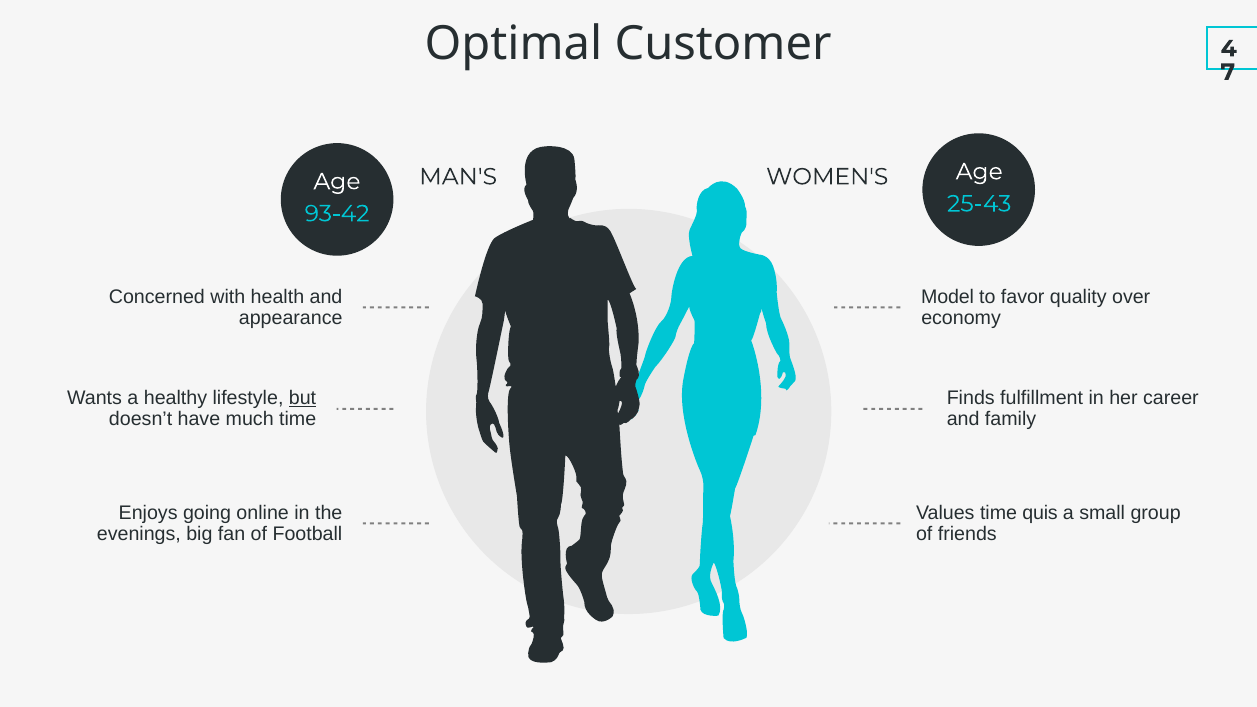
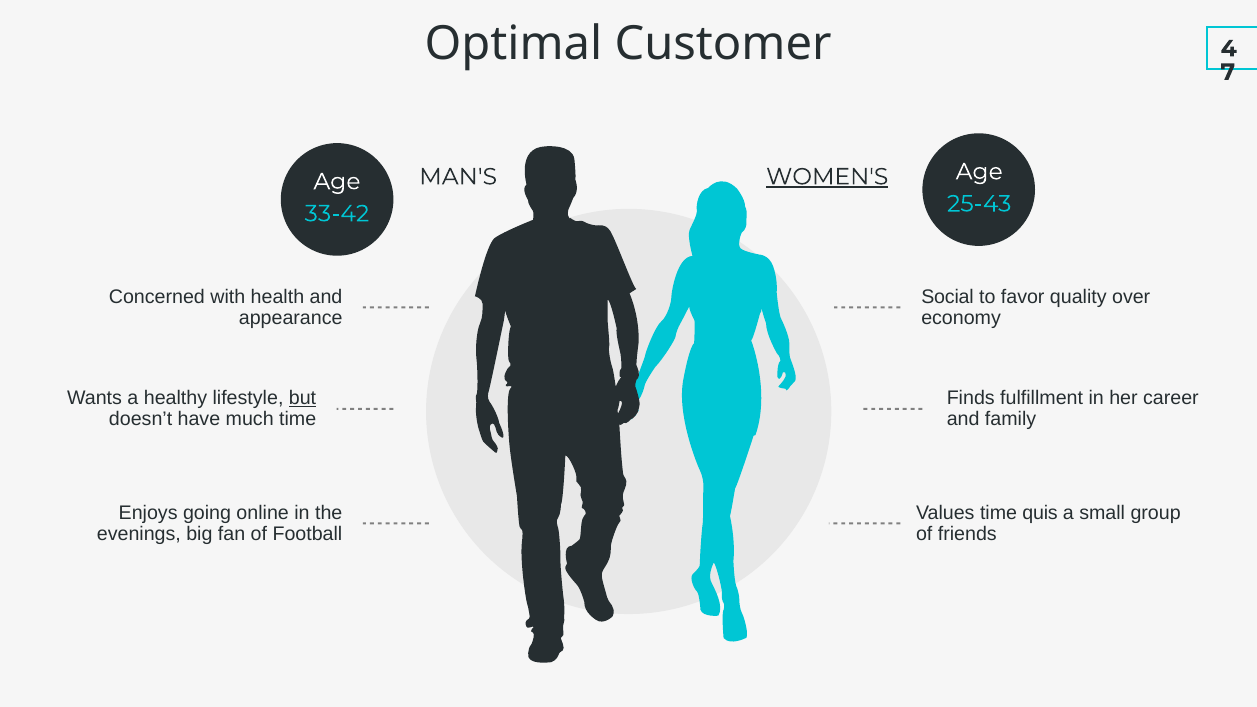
WOMEN'S underline: none -> present (827, 177)
93-42: 93-42 -> 33-42 (337, 214)
Model: Model -> Social (948, 297)
